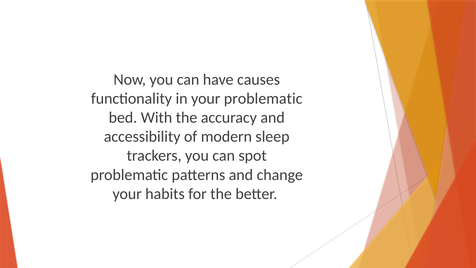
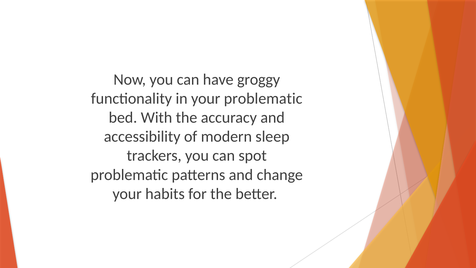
causes: causes -> groggy (259, 79)
